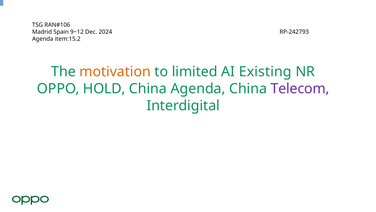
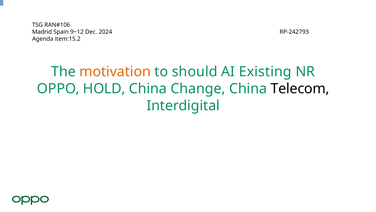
limited: limited -> should (195, 72)
China Agenda: Agenda -> Change (198, 88)
Telecom colour: purple -> black (300, 88)
